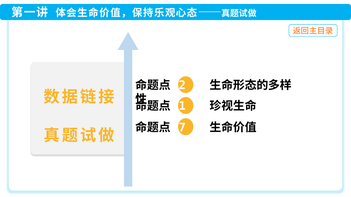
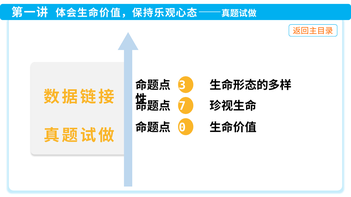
2: 2 -> 3 (182, 85)
1: 1 -> 7 (182, 106)
7: 7 -> 0 (182, 128)
